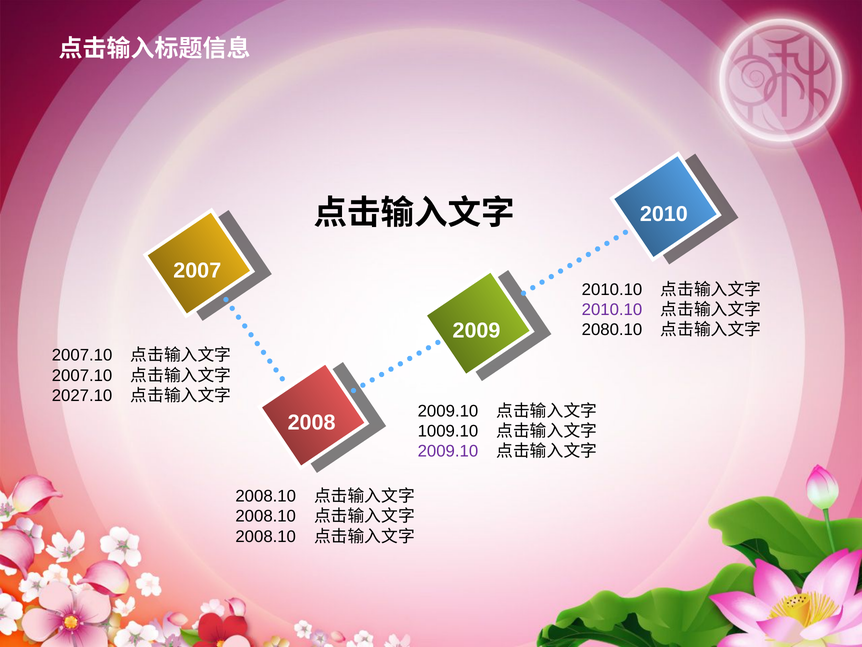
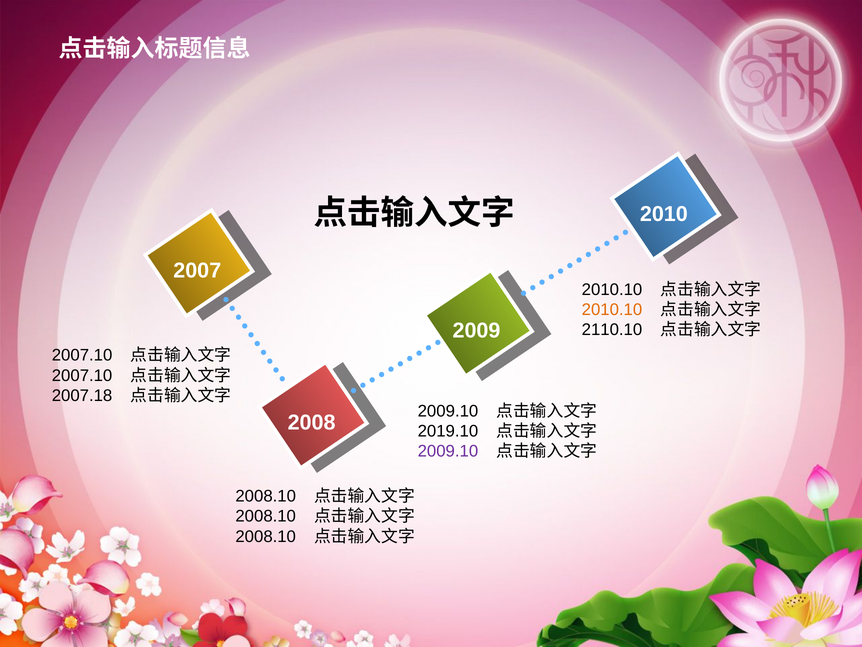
2010.10 colour: purple -> orange (612, 309)
2080.10: 2080.10 -> 2110.10 (612, 330)
2027.10: 2027.10 -> 2007.18 (82, 395)
1009.10: 1009.10 -> 2019.10 (448, 431)
